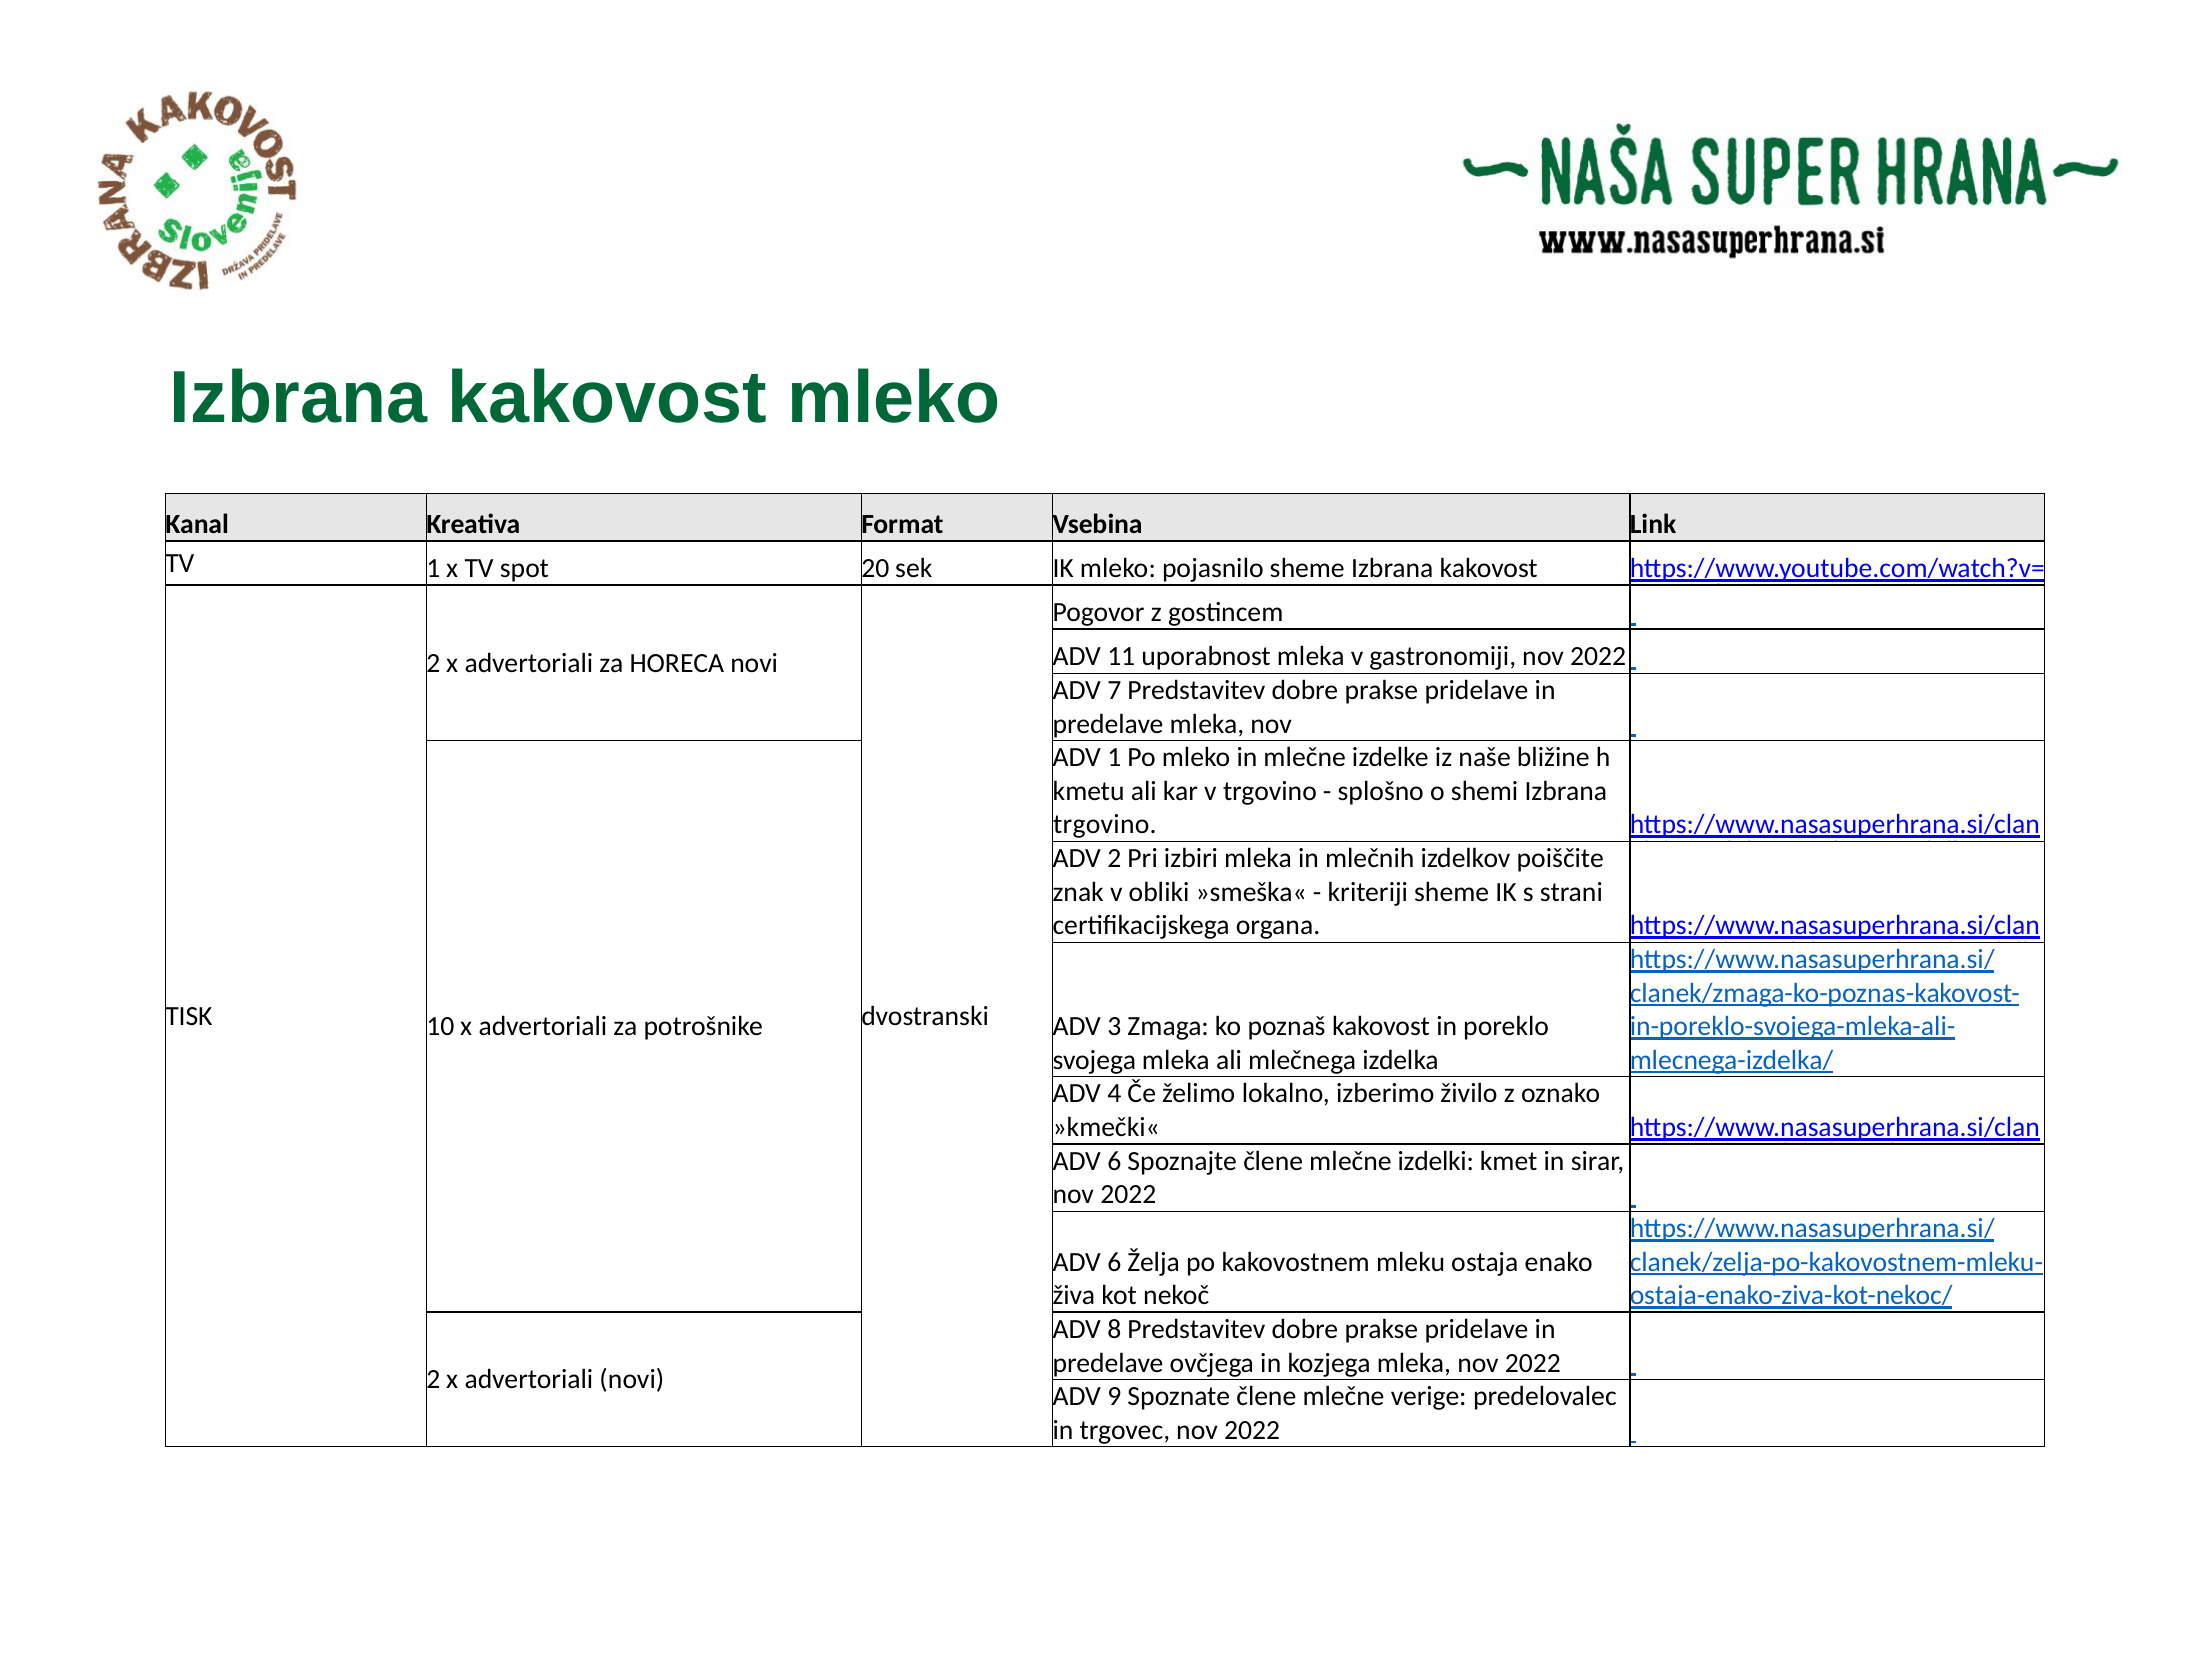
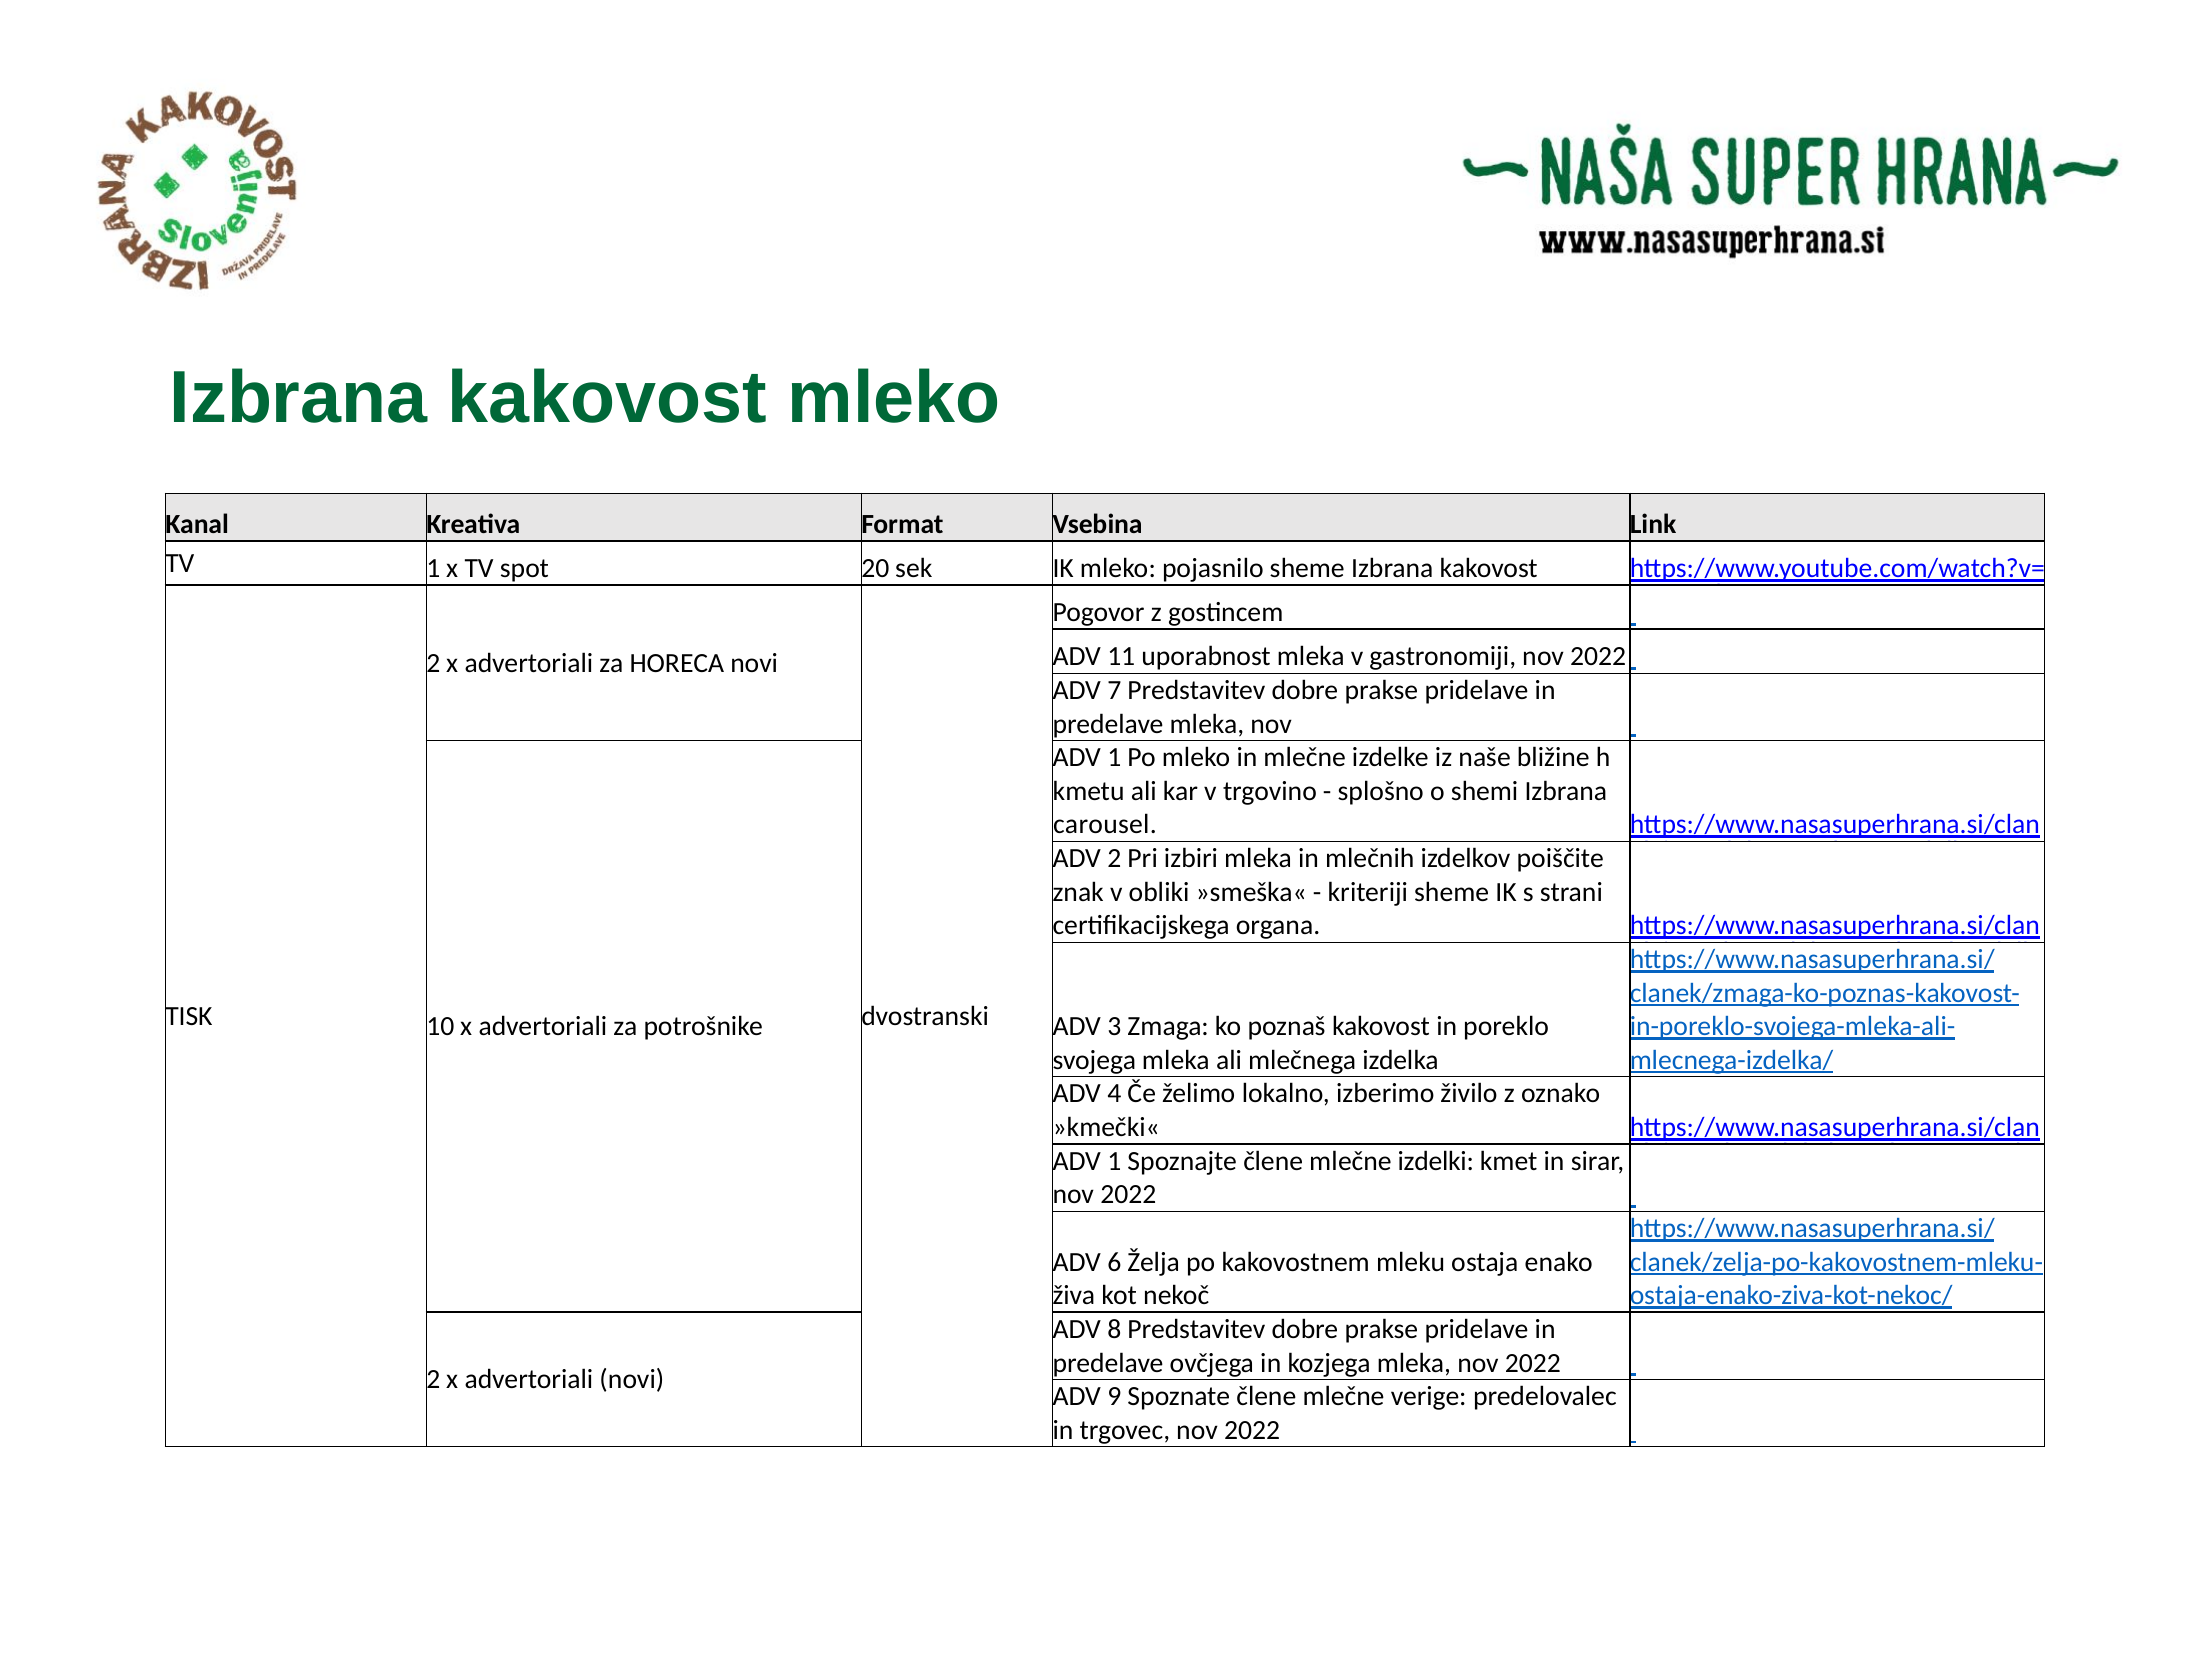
trgovino: trgovino -> carousel (1105, 825)
6: 6 -> 1 (1114, 1161)
